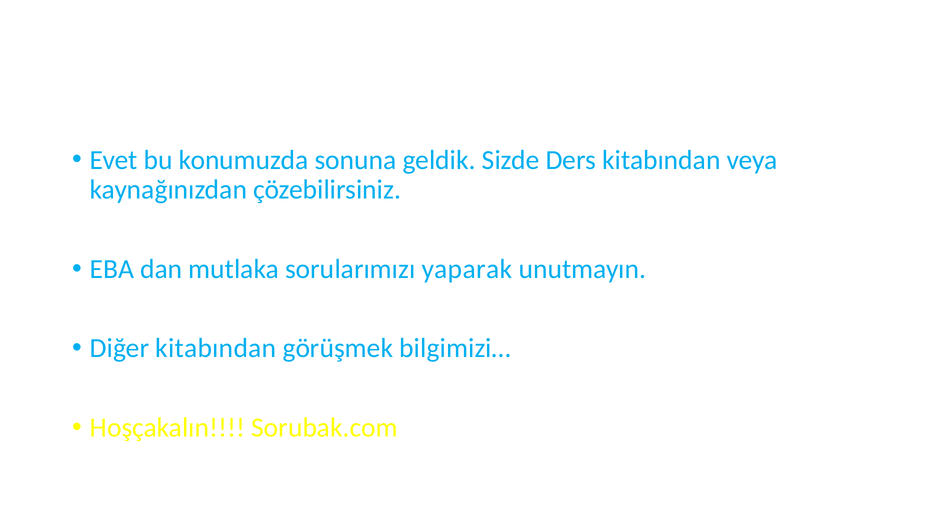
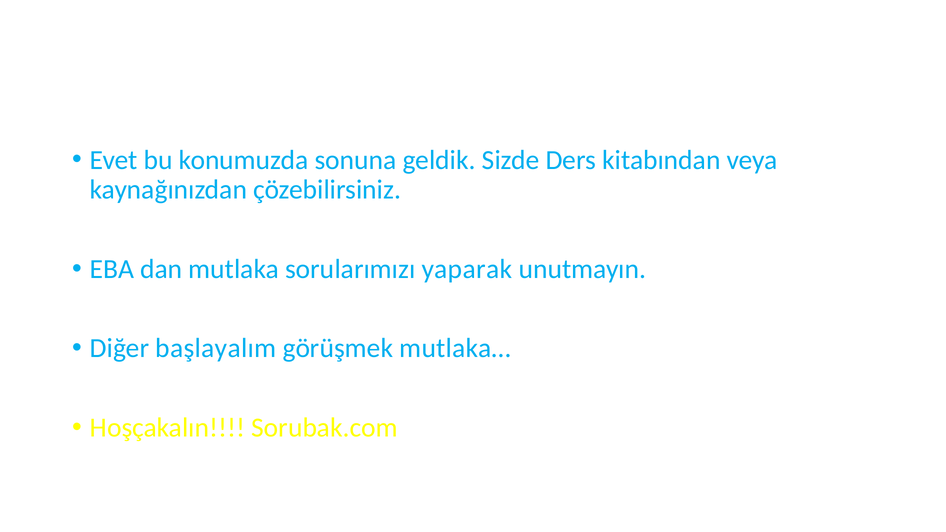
Diğer kitabından: kitabından -> başlayalım (216, 348)
bilgimizi…: bilgimizi… -> mutlaka… (455, 348)
